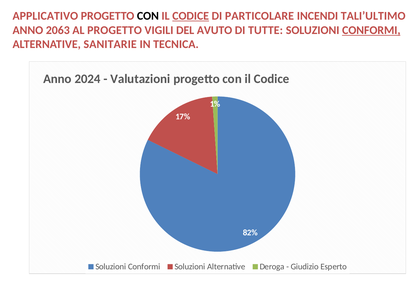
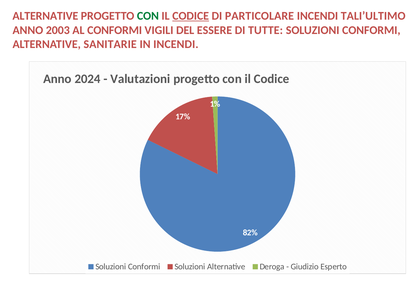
APPLICATIVO: APPLICATIVO -> ALTERNATIVE (45, 16)
CON colour: black -> green (148, 16)
2063: 2063 -> 2003 (58, 30)
AL PROGETTO: PROGETTO -> CONFORMI (115, 30)
AVUTO: AVUTO -> ESSERE (215, 30)
CONFORMI underline: present -> none (371, 30)
IN TECNICA: TECNICA -> INCENDI (176, 44)
